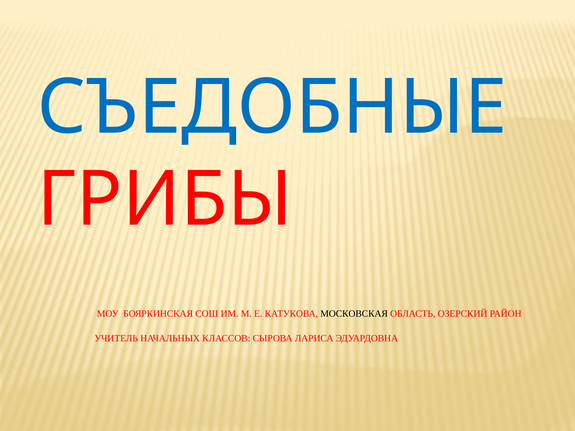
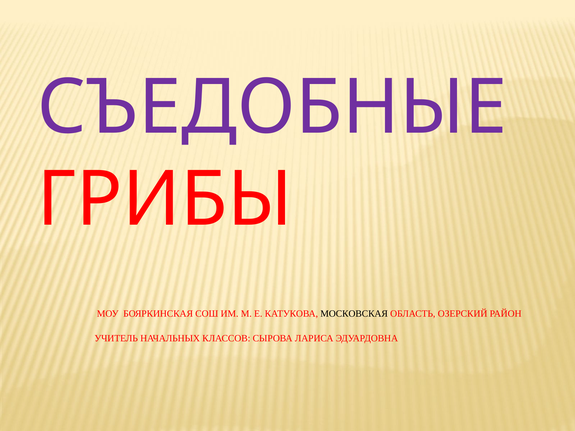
СЪЕДОБНЫЕ colour: blue -> purple (272, 108)
